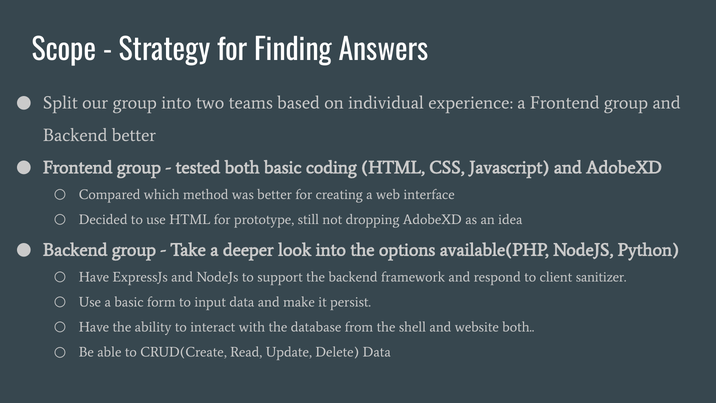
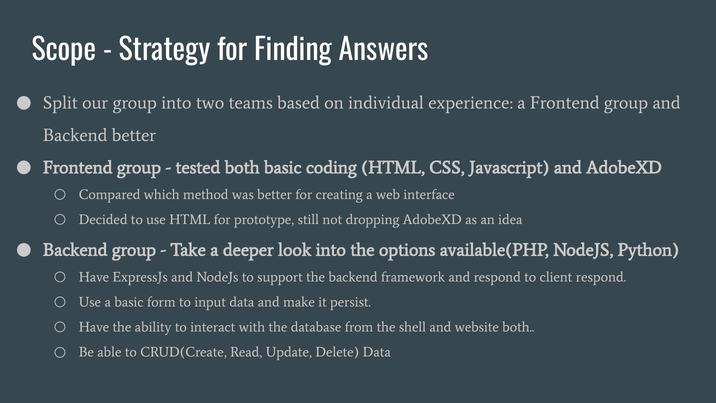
client sanitizer: sanitizer -> respond (601, 277)
